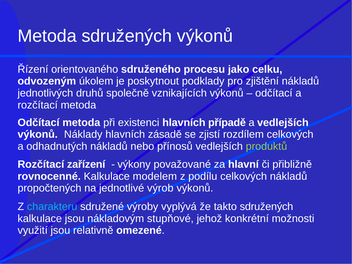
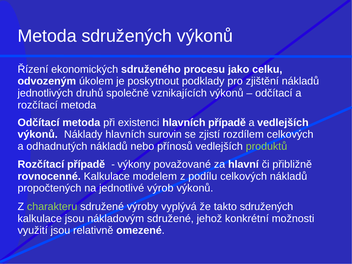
orientovaného: orientovaného -> ekonomických (85, 69)
zásadě: zásadě -> surovin (165, 134)
Rozčítací zařízení: zařízení -> případě (86, 164)
charakteru colour: light blue -> light green (52, 207)
nákladovým stupňové: stupňové -> sdružené (170, 219)
